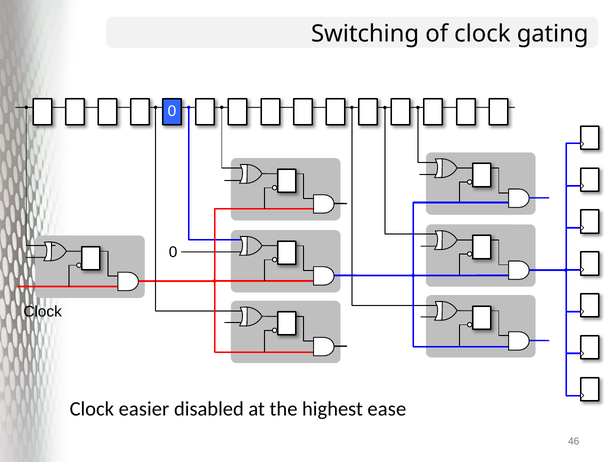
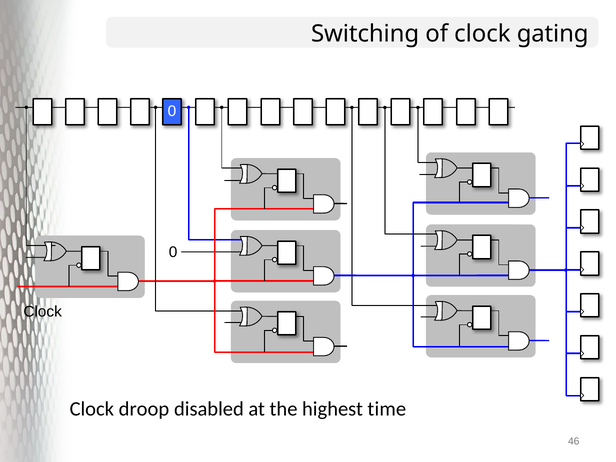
easier: easier -> droop (144, 409)
ease: ease -> time (387, 409)
